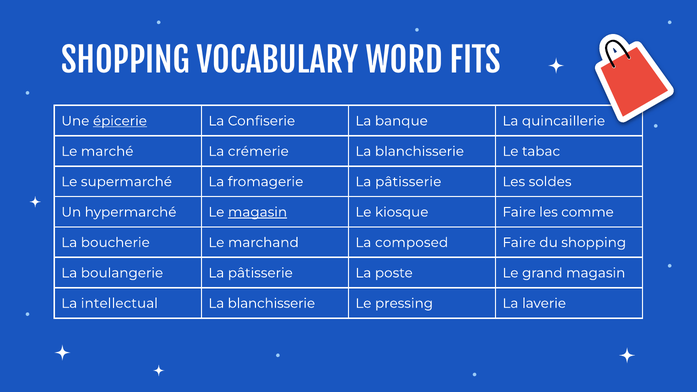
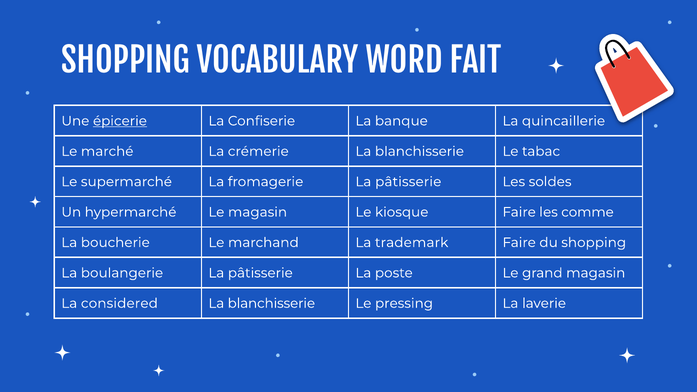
FITS: FITS -> FAIT (475, 62)
magasin underline: present -> none (258, 212)
composed: composed -> trademark (412, 243)
intellectual: intellectual -> considered (119, 303)
